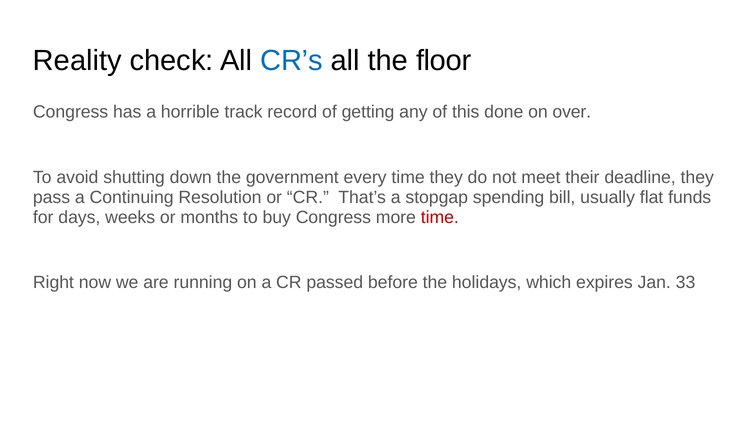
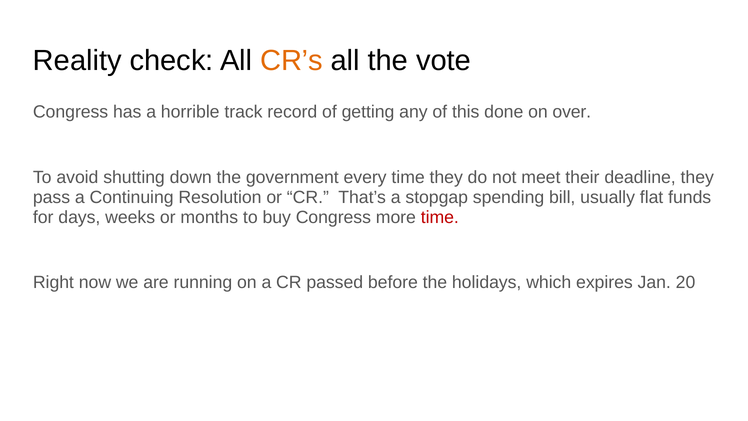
CR’s colour: blue -> orange (292, 61)
floor: floor -> vote (444, 61)
33: 33 -> 20 (686, 282)
